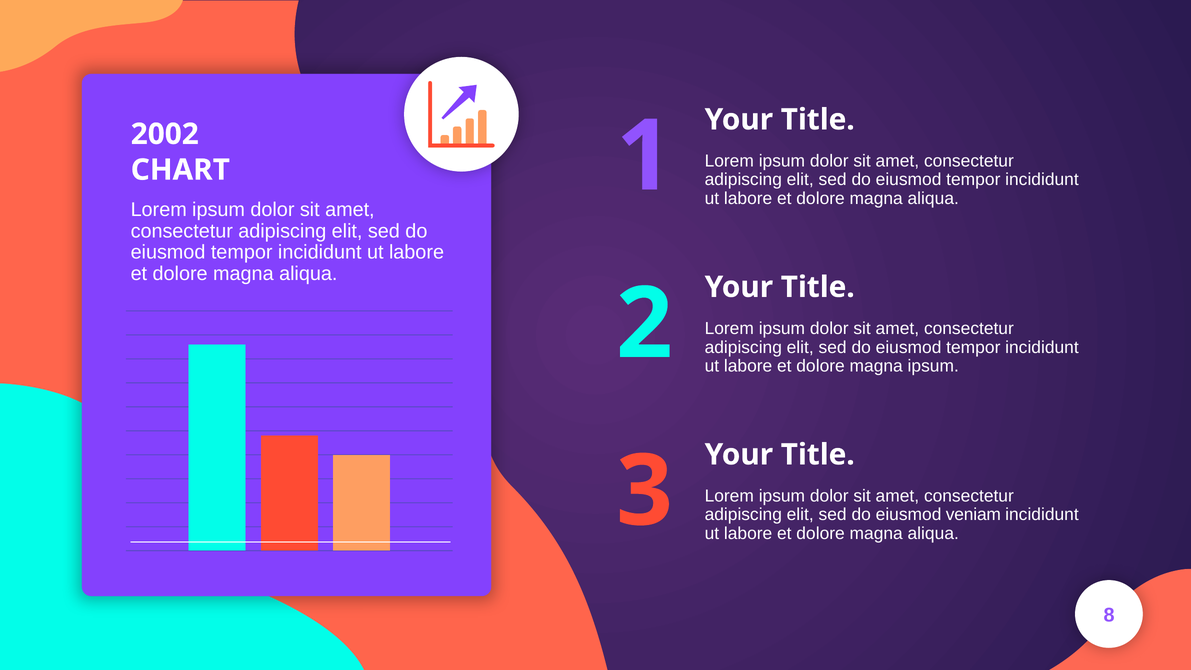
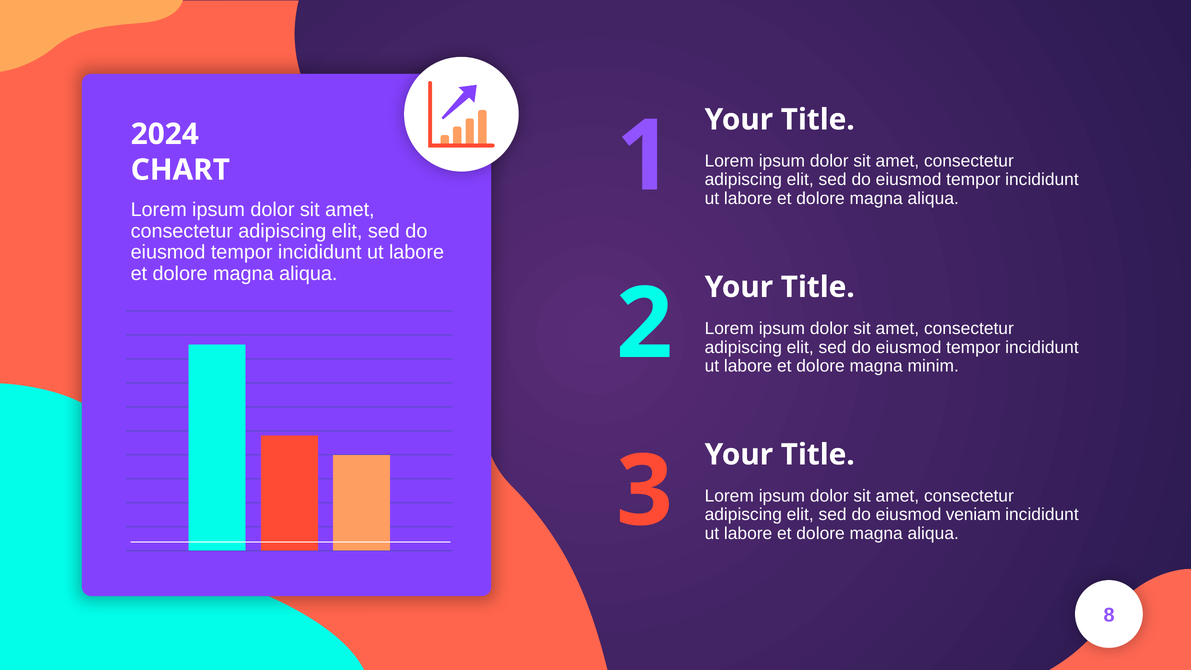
2002: 2002 -> 2024 (165, 134)
magna ipsum: ipsum -> minim (933, 366)
